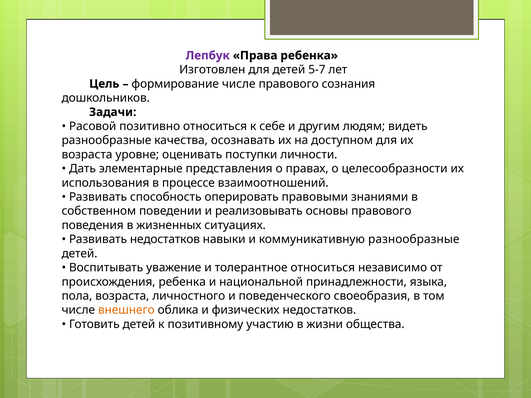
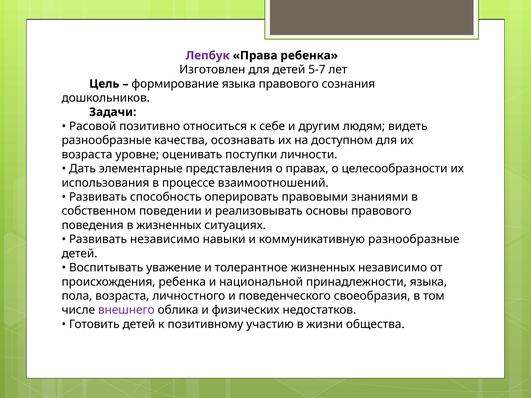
формирование числе: числе -> языка (239, 84)
Развивать недостатков: недостатков -> независимо (165, 240)
толерантное относиться: относиться -> жизненных (323, 268)
внешнего colour: orange -> purple (126, 310)
